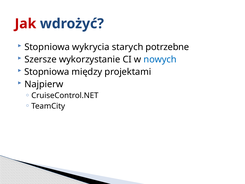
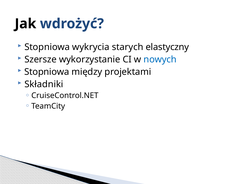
Jak colour: red -> black (25, 24)
potrzebne: potrzebne -> elastyczny (167, 47)
Najpierw: Najpierw -> Składniki (44, 84)
